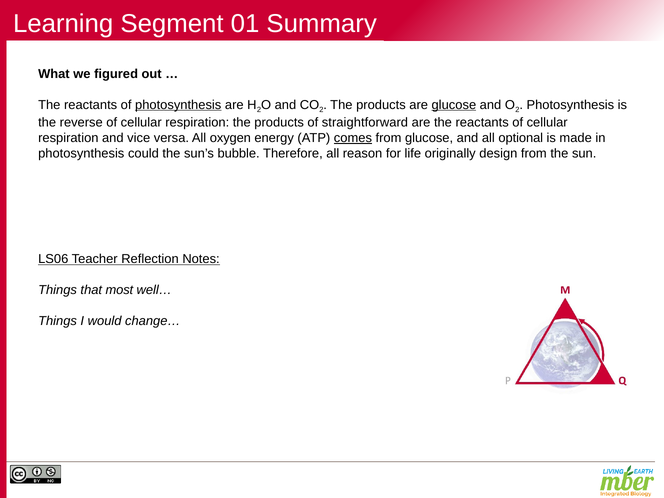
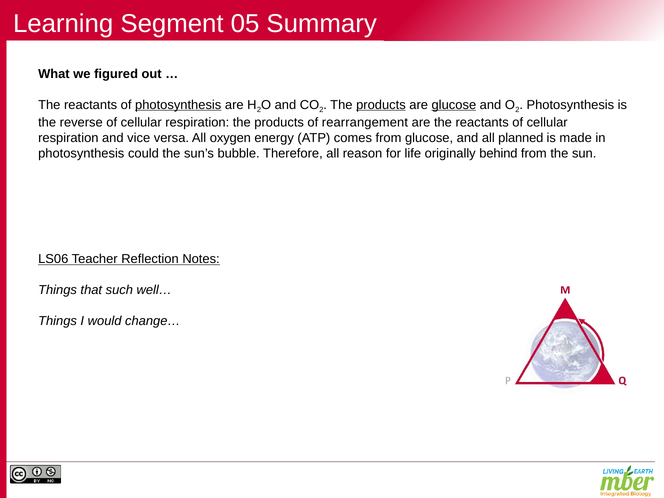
01: 01 -> 05 (245, 24)
products underline: none -> present (381, 105)
straightforward: straightforward -> rearrangement (365, 122)
comes underline: present -> none (353, 138)
optional: optional -> planned (521, 138)
design: design -> behind (498, 153)
most: most -> such (119, 290)
